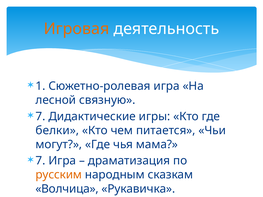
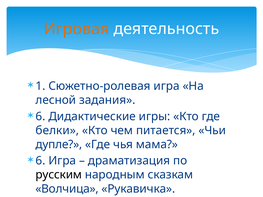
связную: связную -> задания (107, 100)
7: 7 -> 6 (41, 117)
могут: могут -> дупле (59, 145)
7: 7 -> 6 (41, 161)
русским colour: orange -> black (59, 175)
